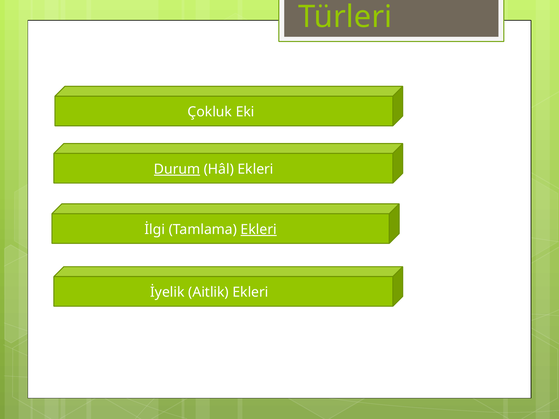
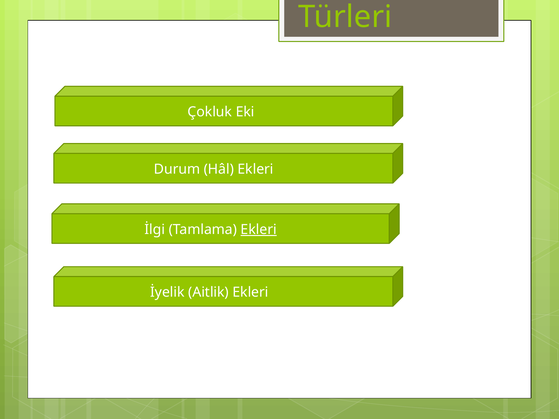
Durum underline: present -> none (177, 169)
